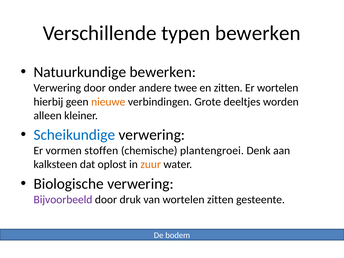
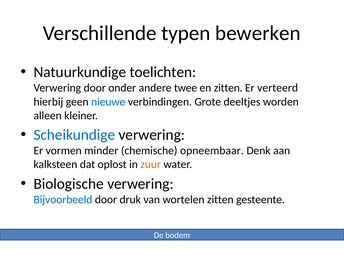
Natuurkundige bewerken: bewerken -> toelichten (163, 72)
Er wortelen: wortelen -> verteerd (278, 88)
nieuwe colour: orange -> blue (108, 102)
stoffen: stoffen -> minder (101, 151)
plantengroei: plantengroei -> opneembaar (212, 151)
Bijvoorbeeld colour: purple -> blue (63, 200)
